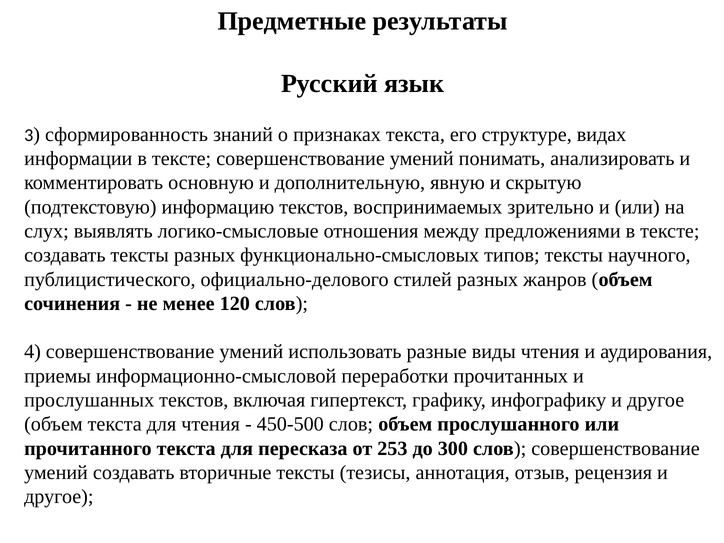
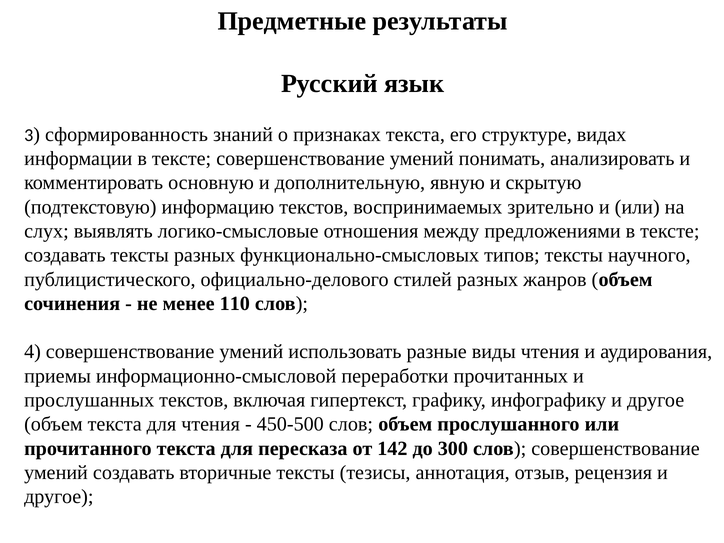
120: 120 -> 110 (235, 304)
253: 253 -> 142 (392, 448)
